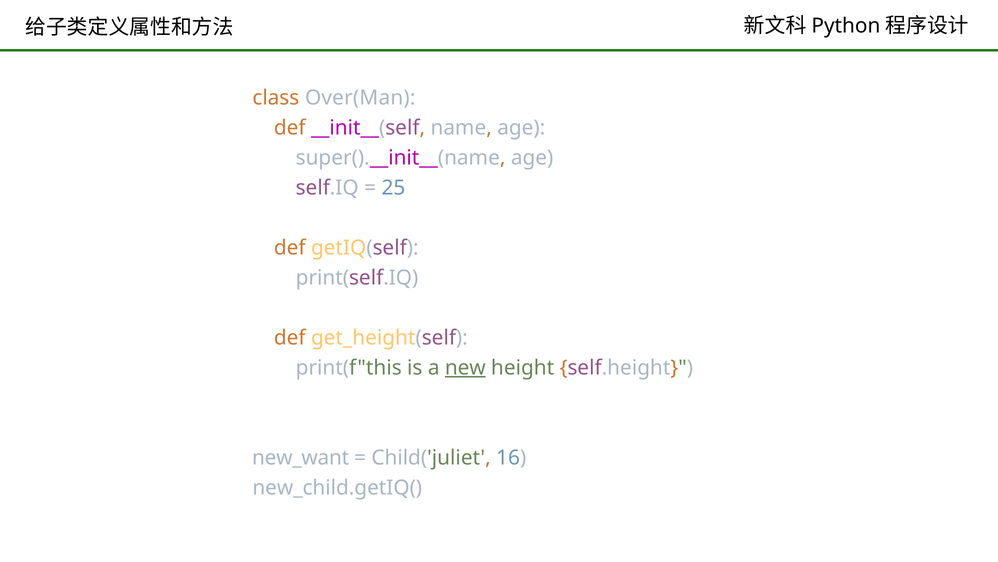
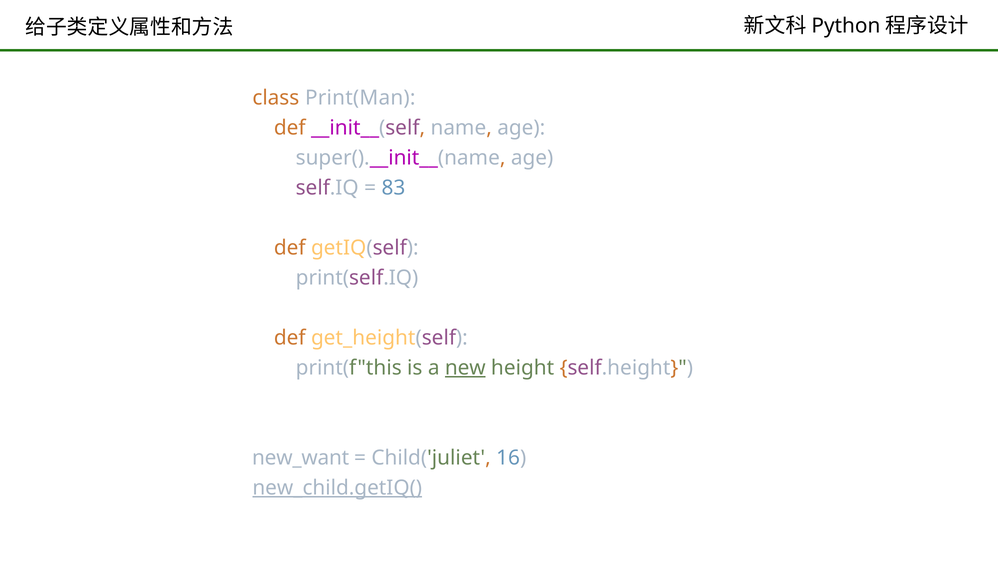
Over(Man: Over(Man -> Print(Man (360, 98)
25: 25 -> 83 (393, 188)
new_child.getIQ( underline: none -> present (337, 487)
